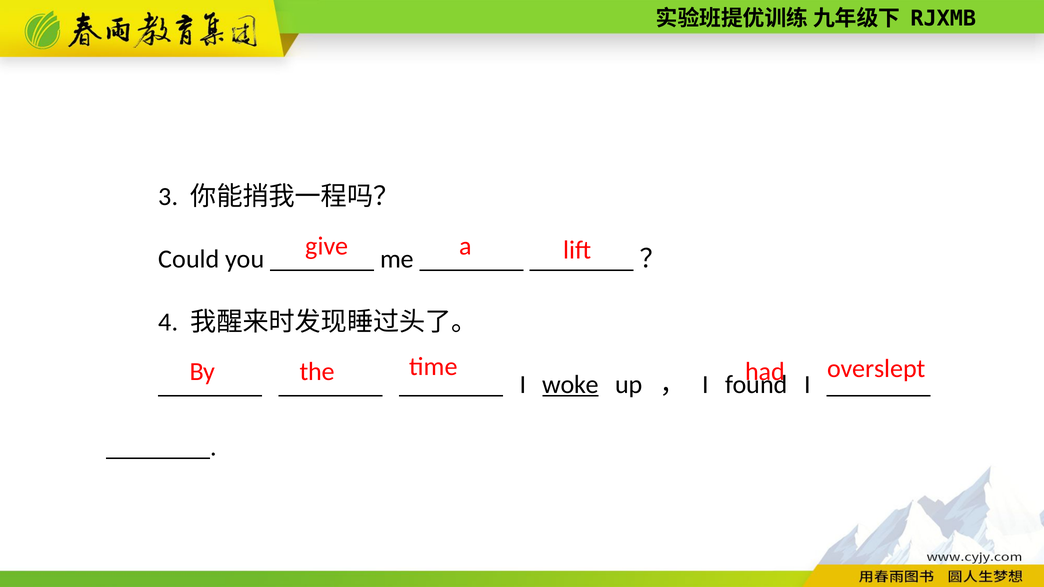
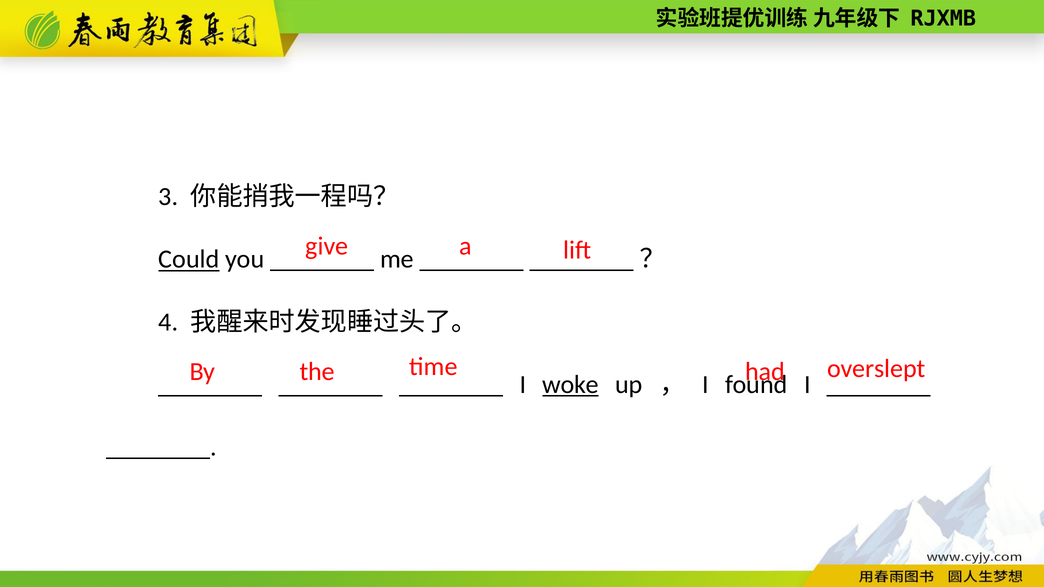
Could underline: none -> present (189, 259)
